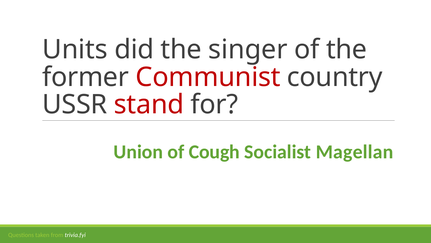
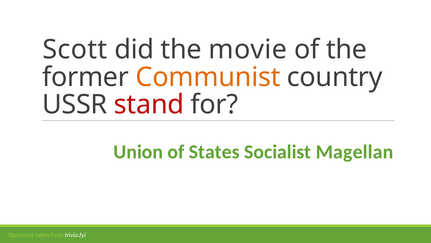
Units: Units -> Scott (75, 50)
singer: singer -> movie (248, 50)
Communist colour: red -> orange (208, 77)
Cough: Cough -> States (214, 152)
